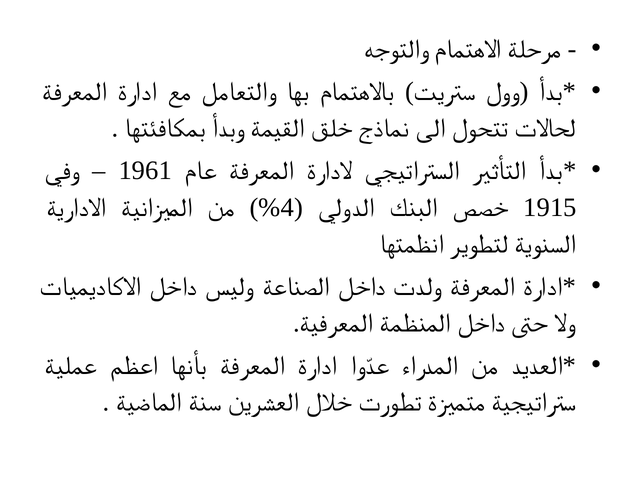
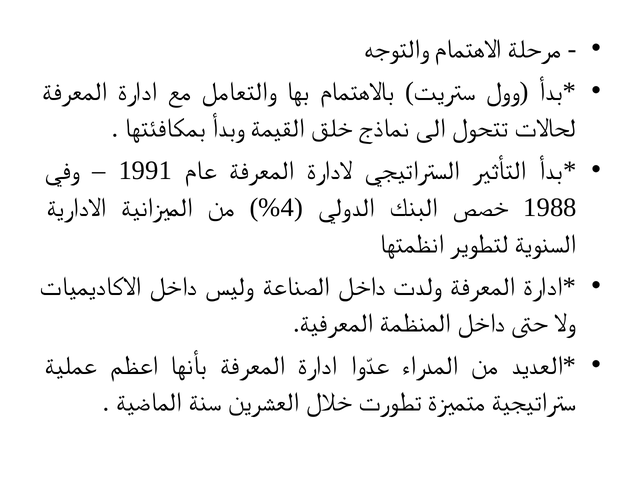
1961: 1961 -> 1991 (145, 171)
1915: 1915 -> 1988 (550, 207)
